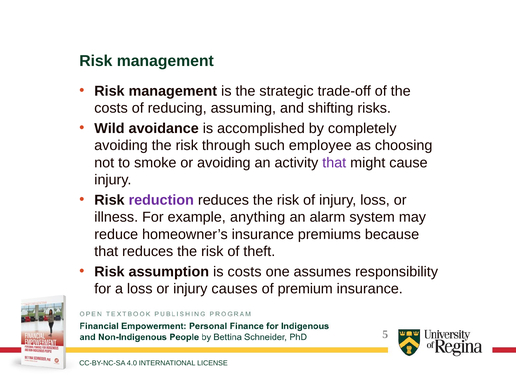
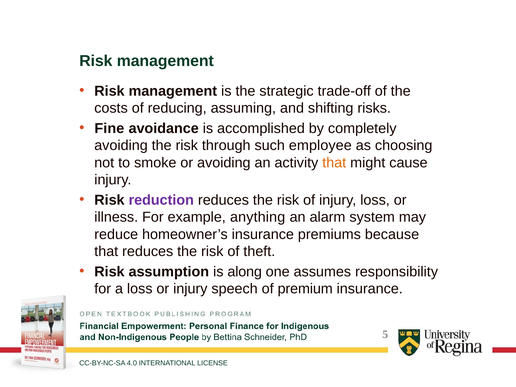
Wild: Wild -> Fine (109, 128)
that colour: purple -> orange (334, 163)
is costs: costs -> along (245, 272)
causes: causes -> speech (235, 289)
